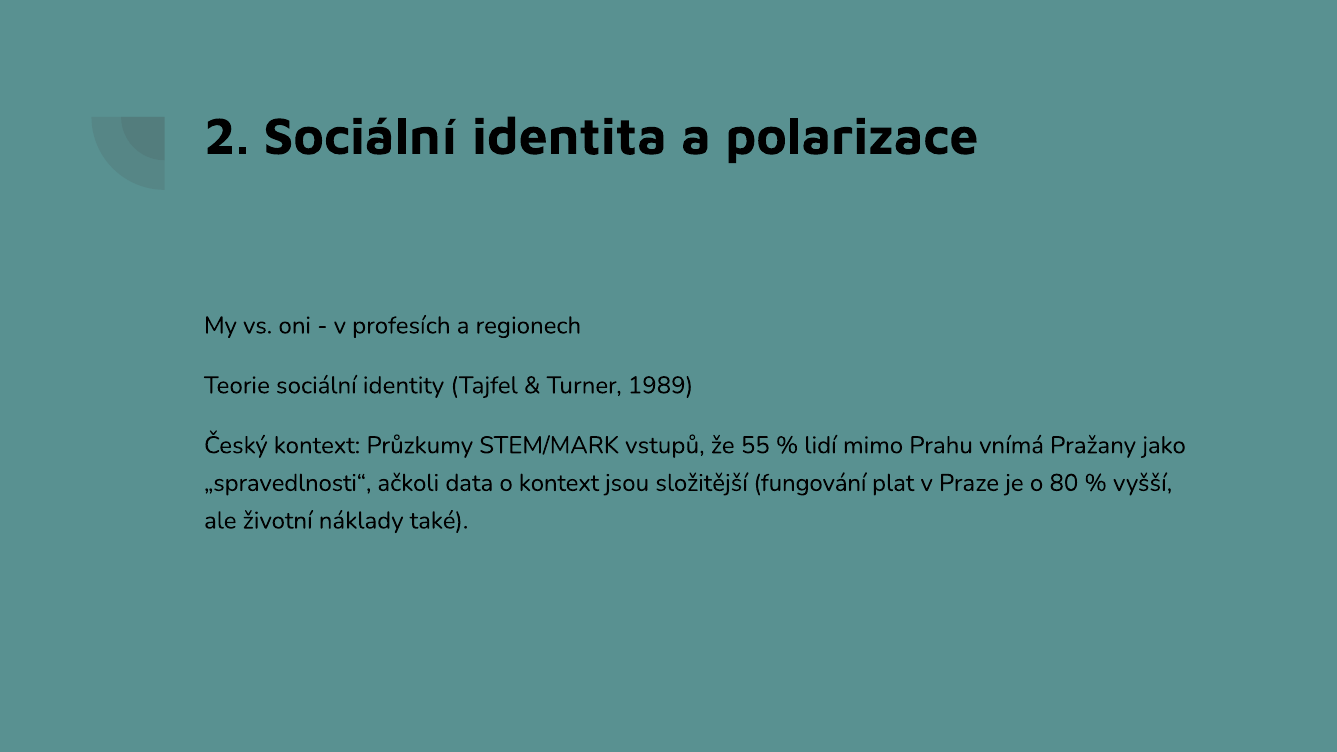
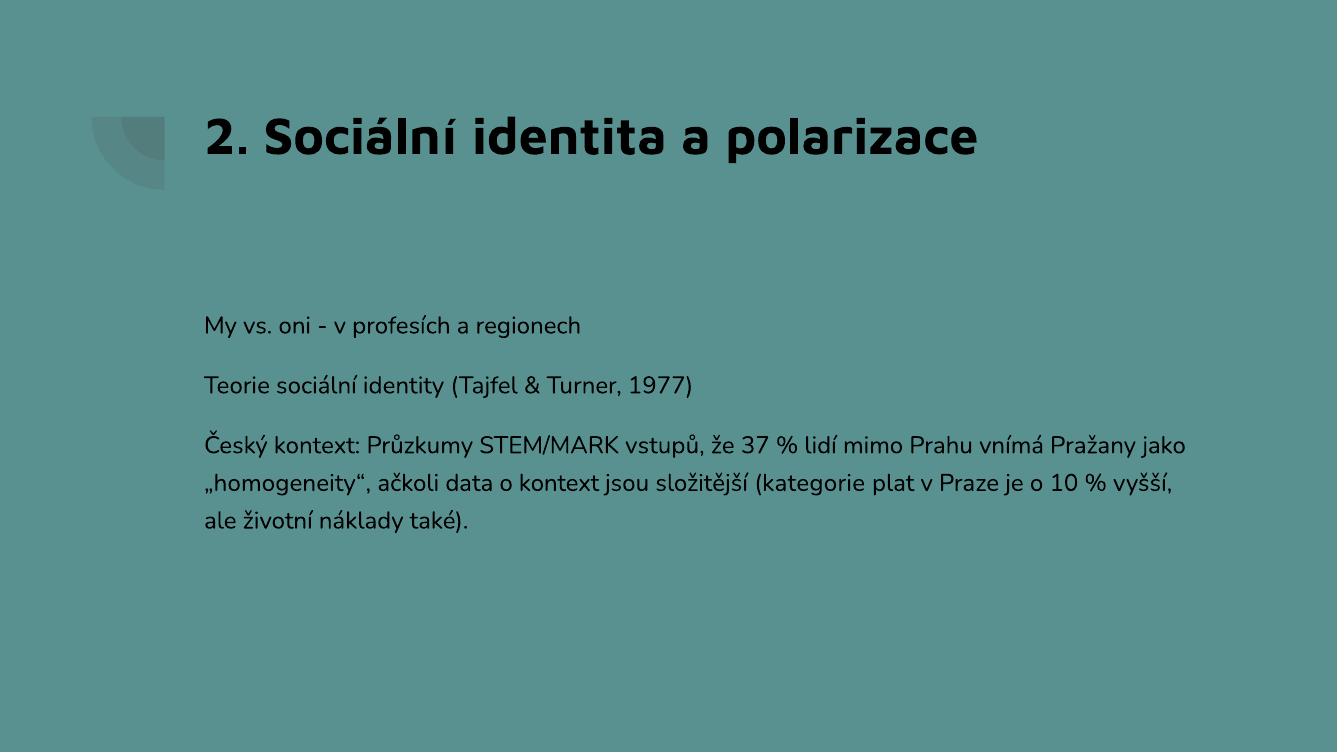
1989: 1989 -> 1977 (661, 385)
55: 55 -> 37 (755, 445)
„spravedlnosti“: „spravedlnosti“ -> „homogeneity“ (288, 483)
fungování: fungování -> kategorie (810, 483)
80: 80 -> 10 (1064, 483)
